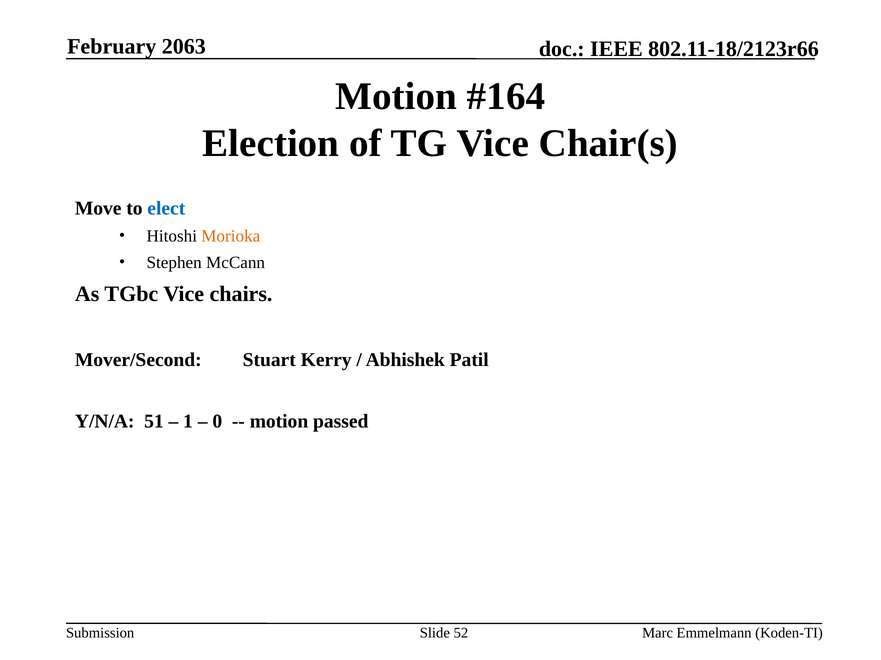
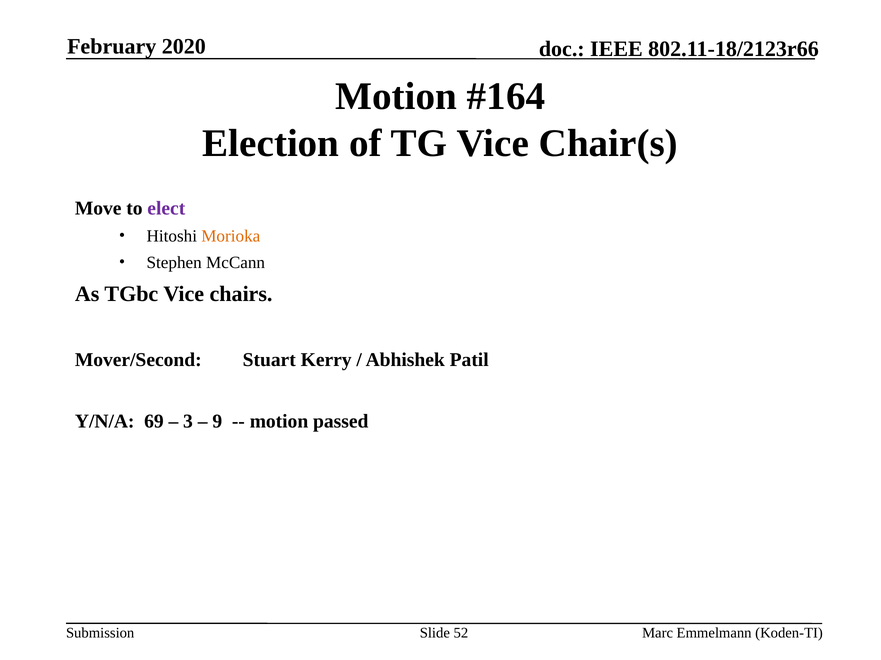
2063: 2063 -> 2020 (184, 47)
elect colour: blue -> purple (166, 208)
51: 51 -> 69 (154, 422)
1: 1 -> 3 (188, 422)
0: 0 -> 9 (217, 422)
